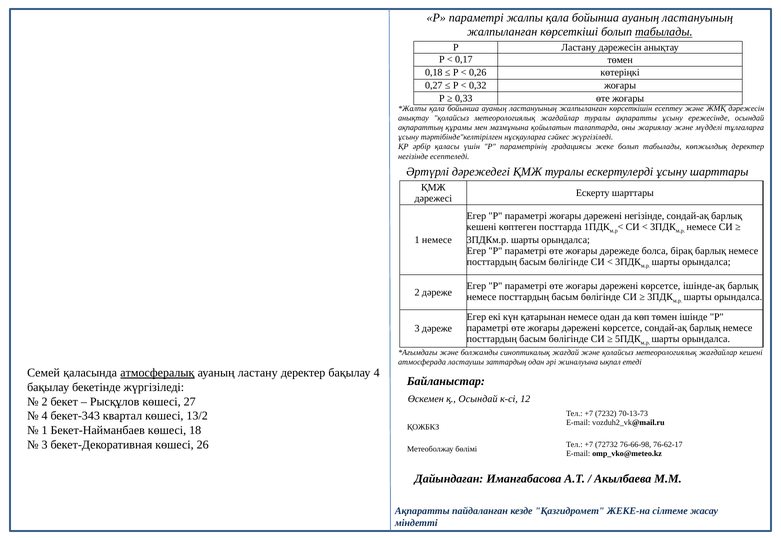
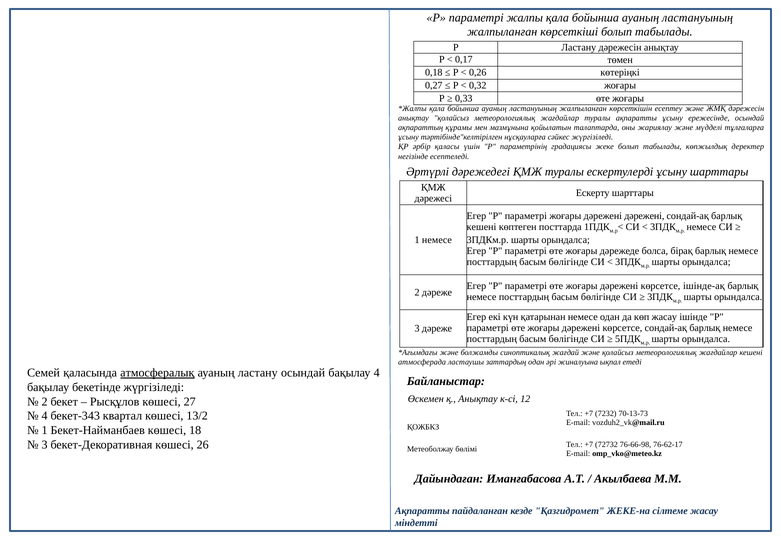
табылады underline: present -> none (664, 32)
дәрежені негізінде: негізінде -> дәрежені (644, 216)
көп төмен: төмен -> жасау (664, 317)
ластану деректер: деректер -> осындай (303, 373)
қ Осындай: Осындай -> Анықтау (478, 399)
